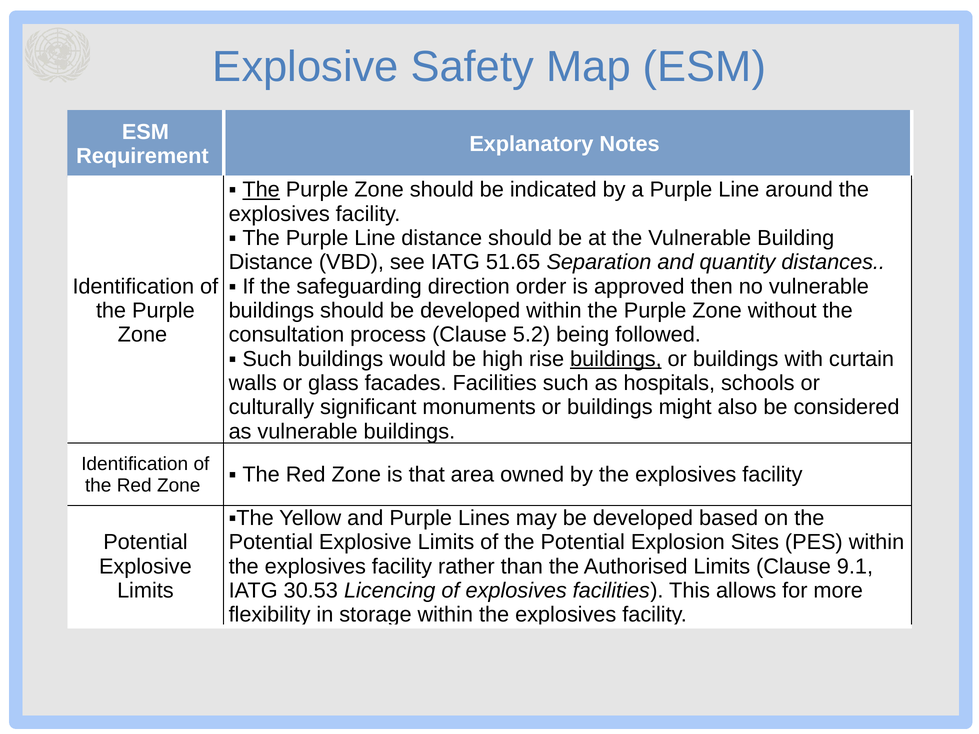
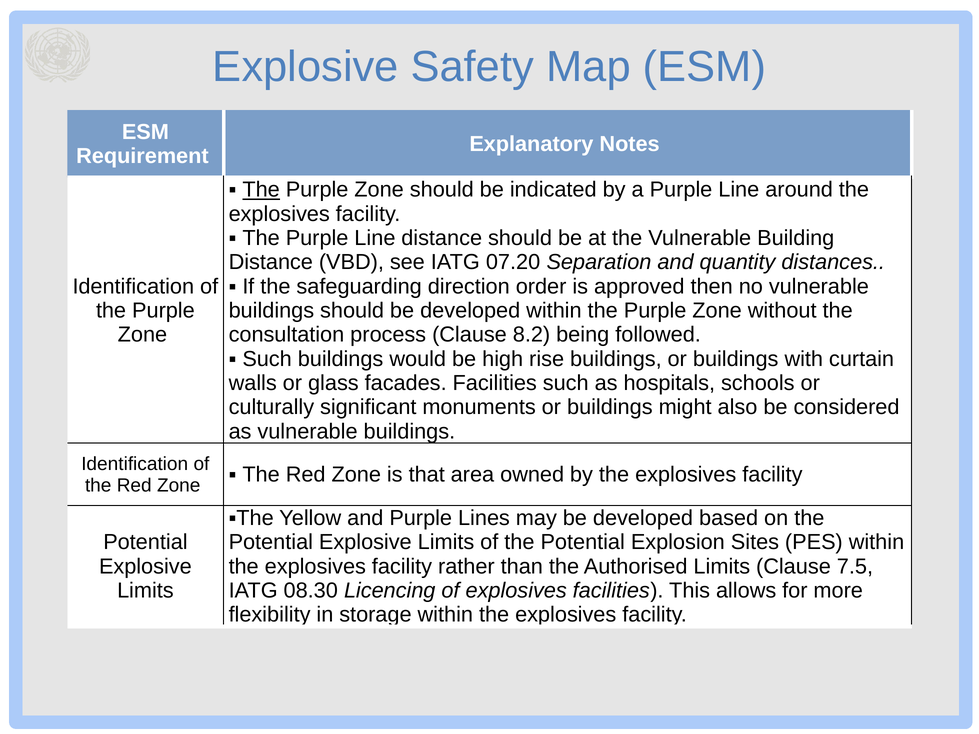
51.65: 51.65 -> 07.20 (513, 262)
5.2: 5.2 -> 8.2 (532, 335)
buildings underline: present -> none (616, 359)
9.1: 9.1 -> 7.5 (855, 567)
30.53: 30.53 -> 08.30 (311, 591)
